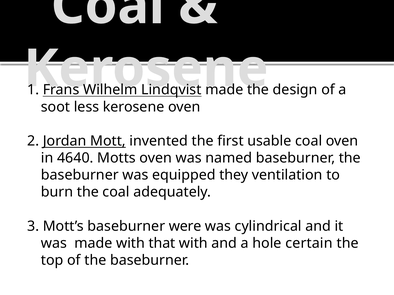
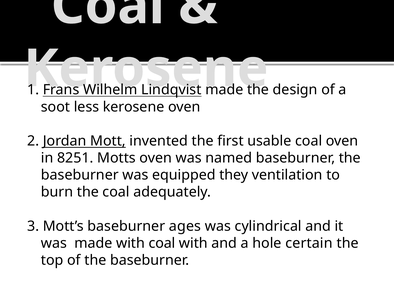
4640: 4640 -> 8251 (75, 158)
were: were -> ages (185, 226)
with that: that -> coal (162, 244)
